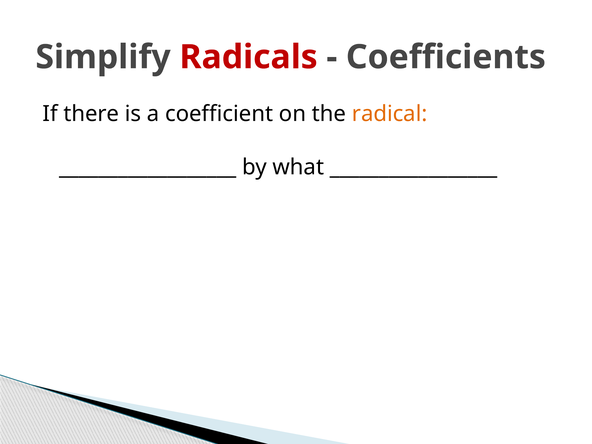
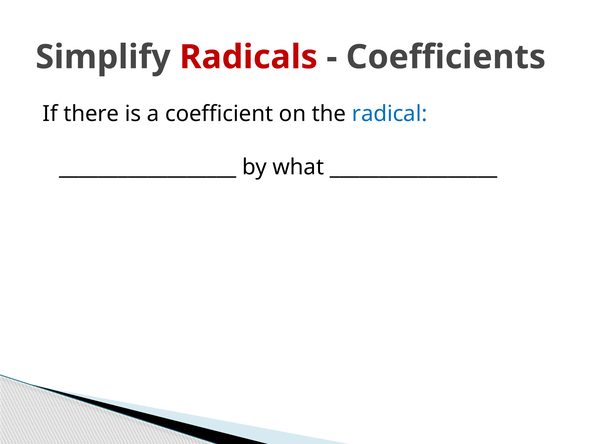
radical colour: orange -> blue (390, 114)
